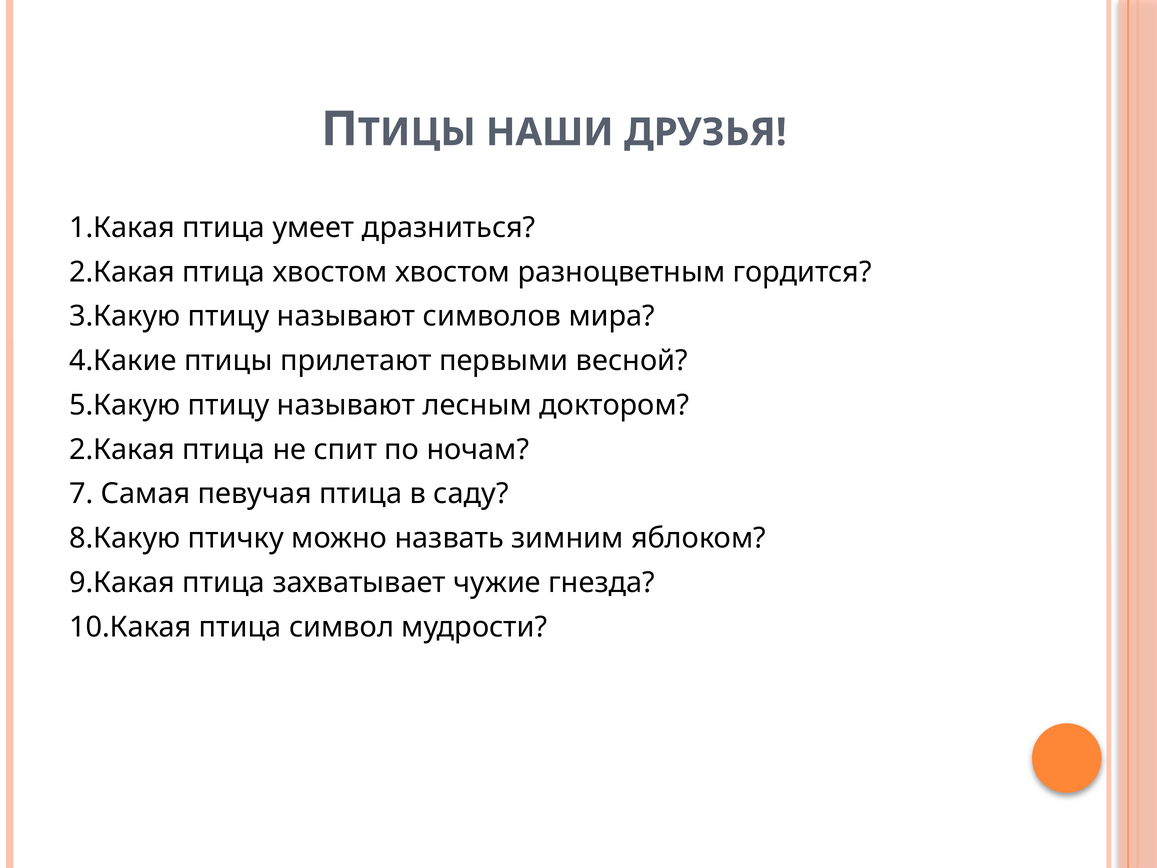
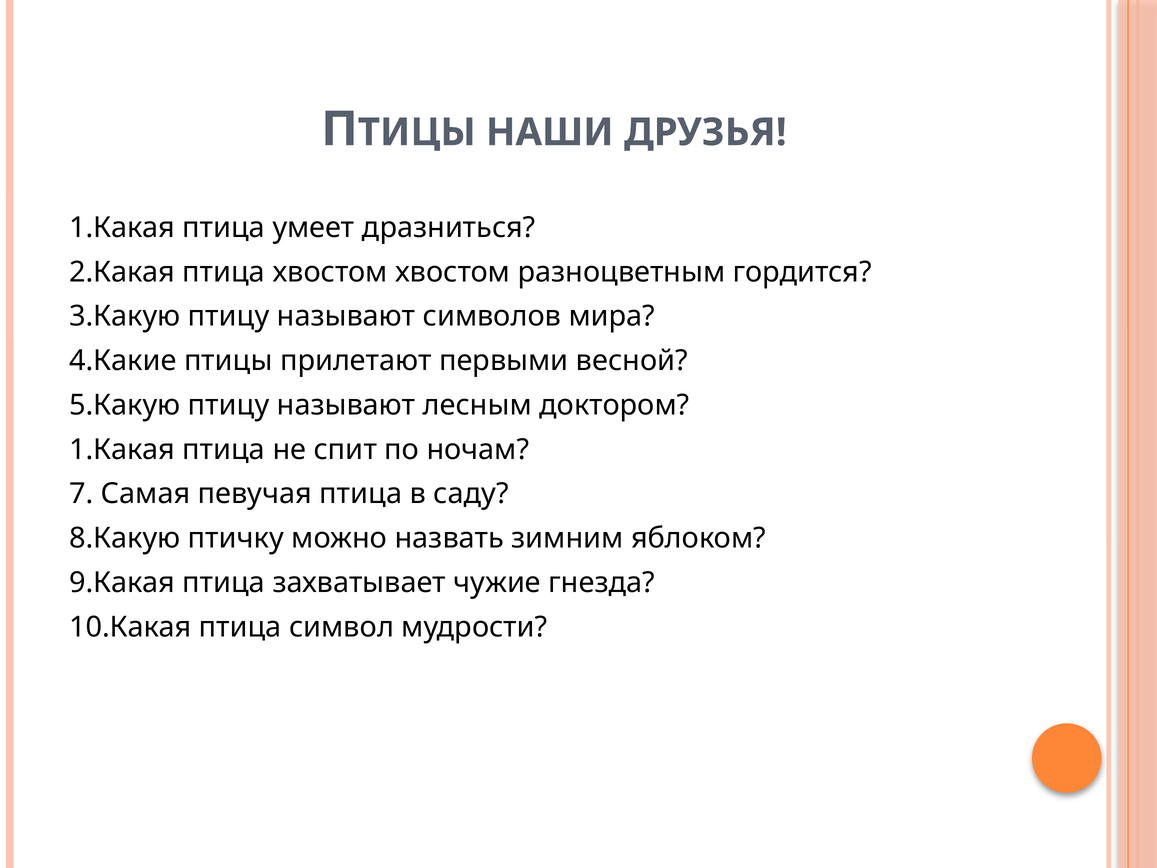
2.Какая: 2.Какая -> 1.Какая (122, 449)
